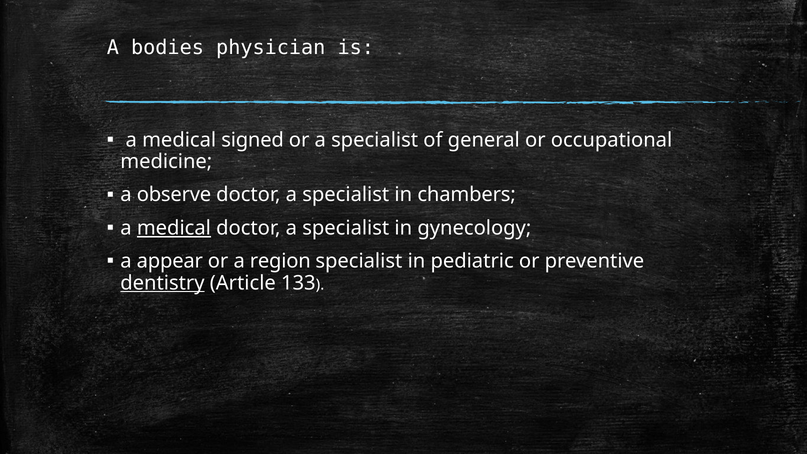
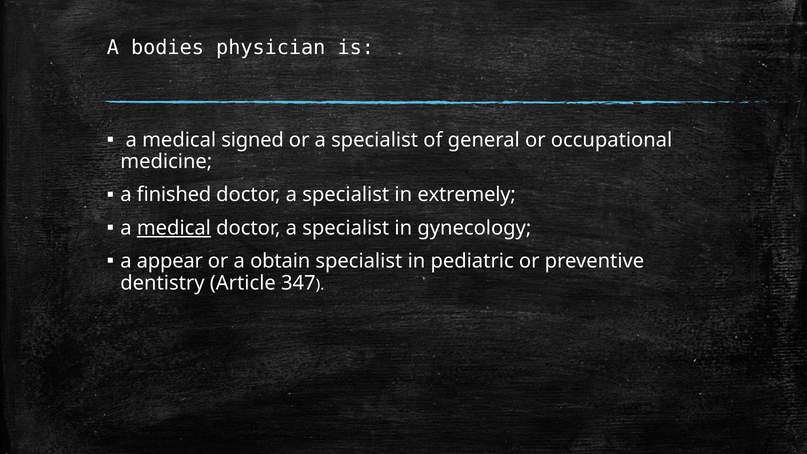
observe: observe -> ﬁnished (174, 195)
chambers: chambers -> extremely (467, 195)
region: region -> obtain (280, 261)
dentistry underline: present -> none (162, 283)
133: 133 -> 347 (298, 283)
